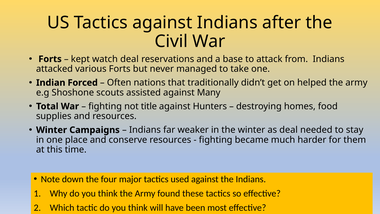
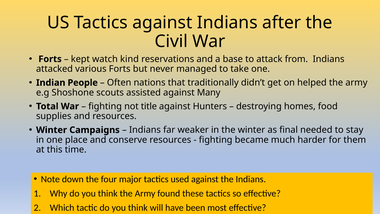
watch deal: deal -> kind (129, 59)
Forced: Forced -> People (83, 83)
as deal: deal -> final (289, 130)
